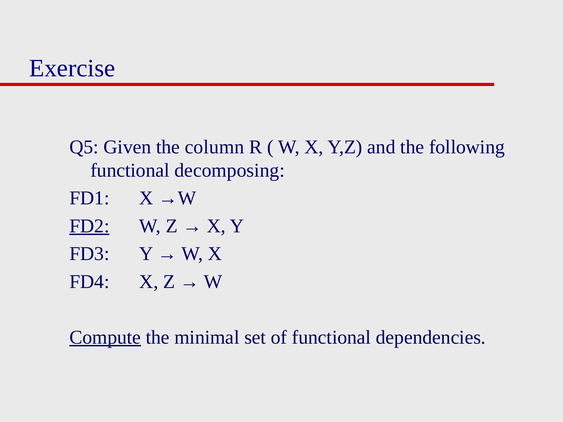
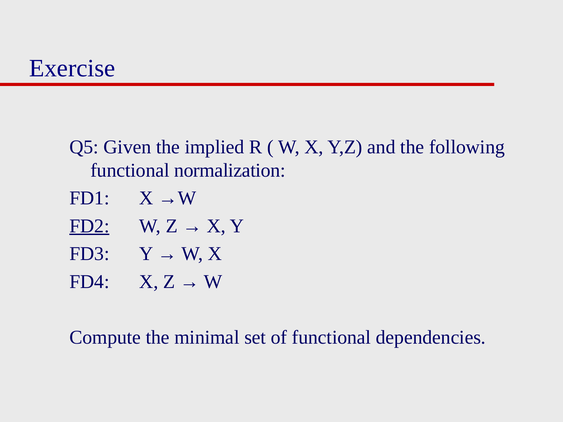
column: column -> implied (215, 147)
decomposing: decomposing -> normalization (230, 170)
Compute underline: present -> none (105, 337)
